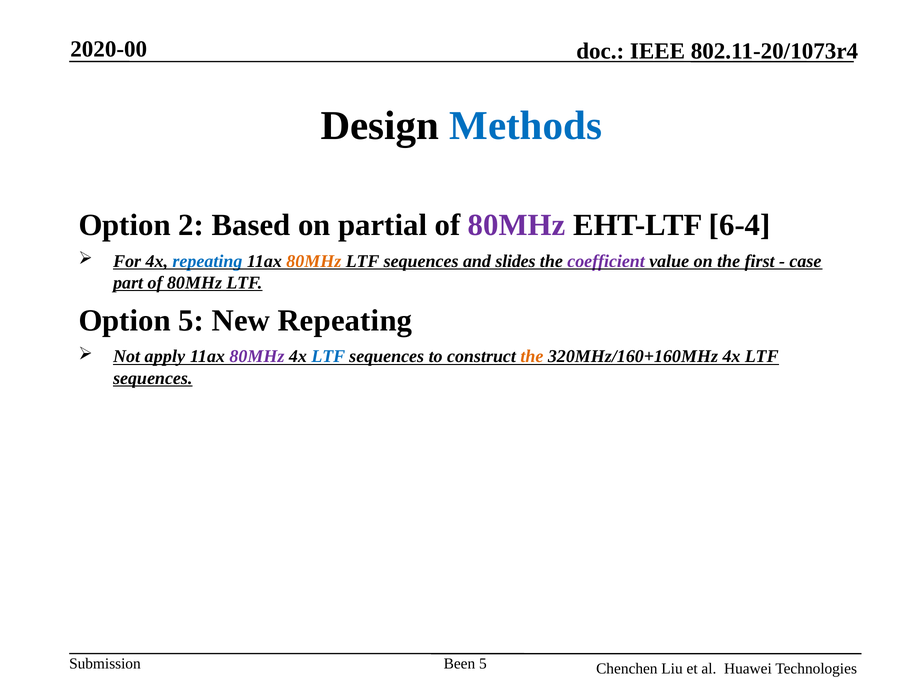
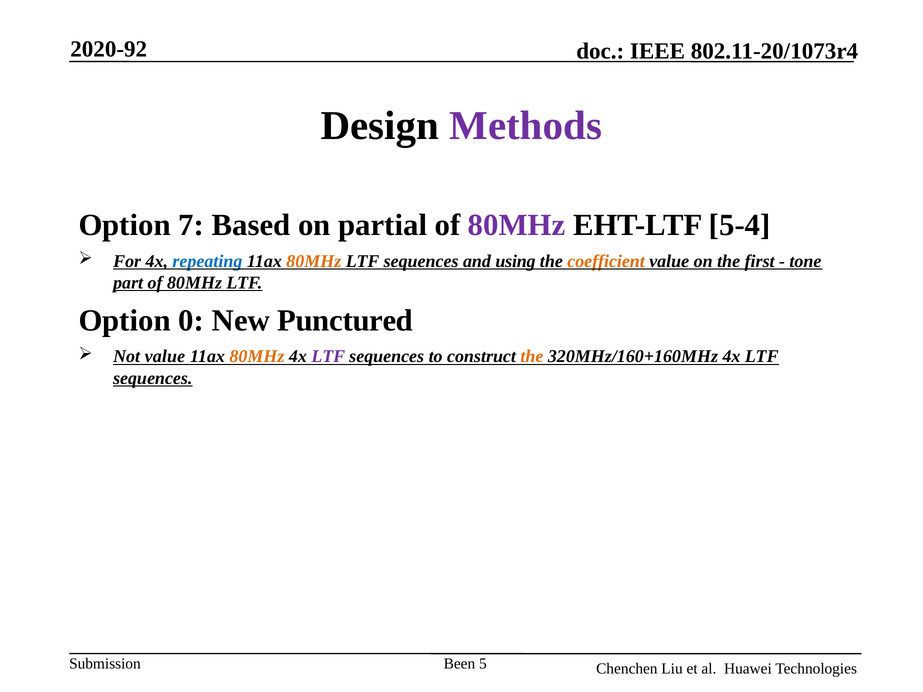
2020-00: 2020-00 -> 2020-92 (109, 49)
Methods colour: blue -> purple (526, 126)
2: 2 -> 7 (191, 225)
6-4: 6-4 -> 5-4 (740, 225)
slides: slides -> using (515, 261)
coefficient colour: purple -> orange (606, 261)
case: case -> tone (805, 261)
Option 5: 5 -> 0 (191, 321)
New Repeating: Repeating -> Punctured (345, 321)
Not apply: apply -> value (165, 357)
80MHz colour: purple -> orange (257, 357)
LTF colour: blue -> purple (328, 357)
